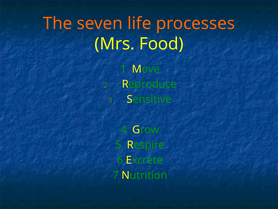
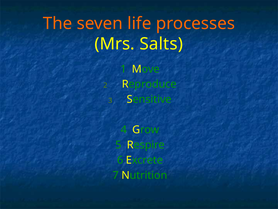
Food: Food -> Salts (161, 44)
